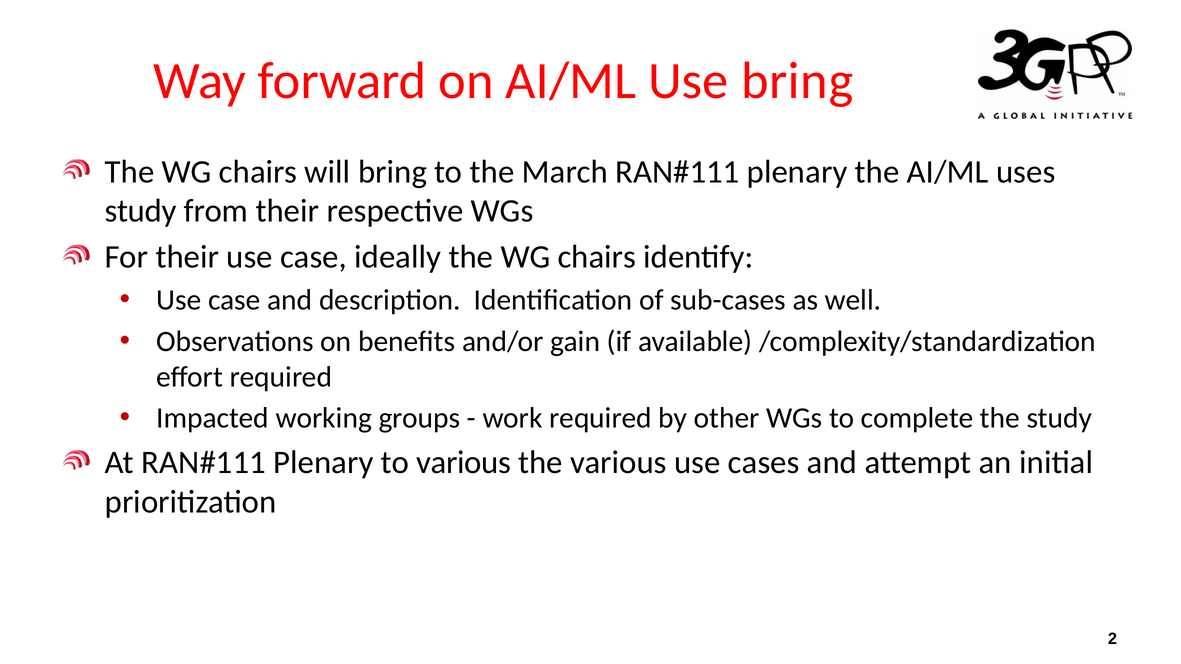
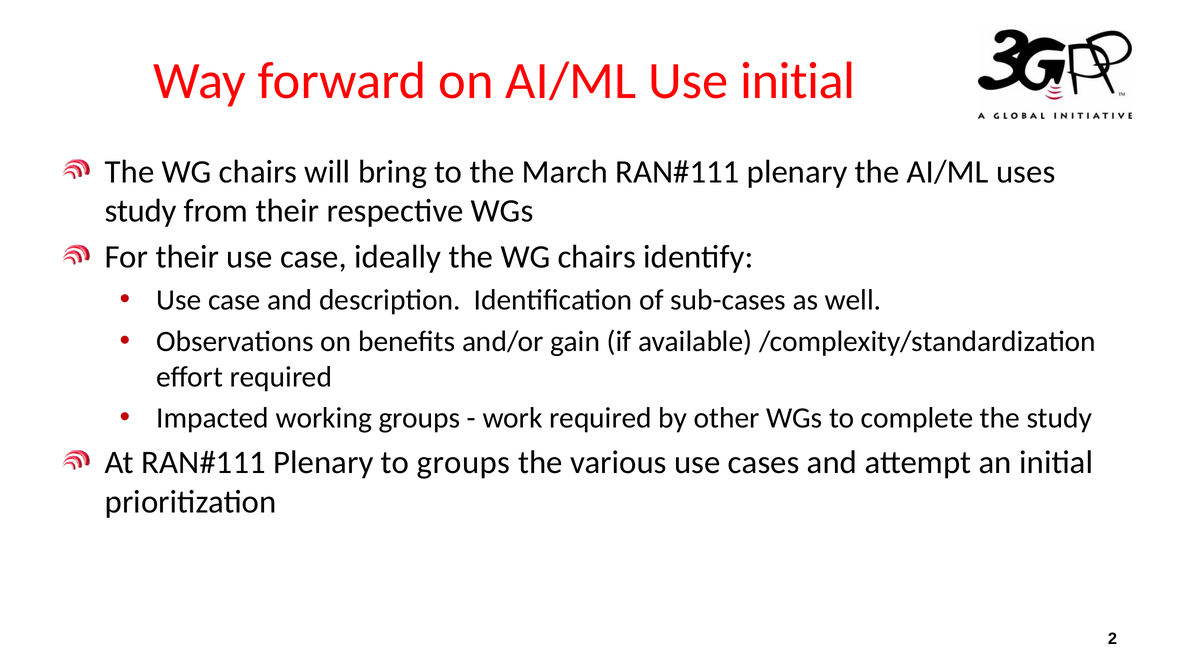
Use bring: bring -> initial (798, 81)
to various: various -> groups (463, 463)
